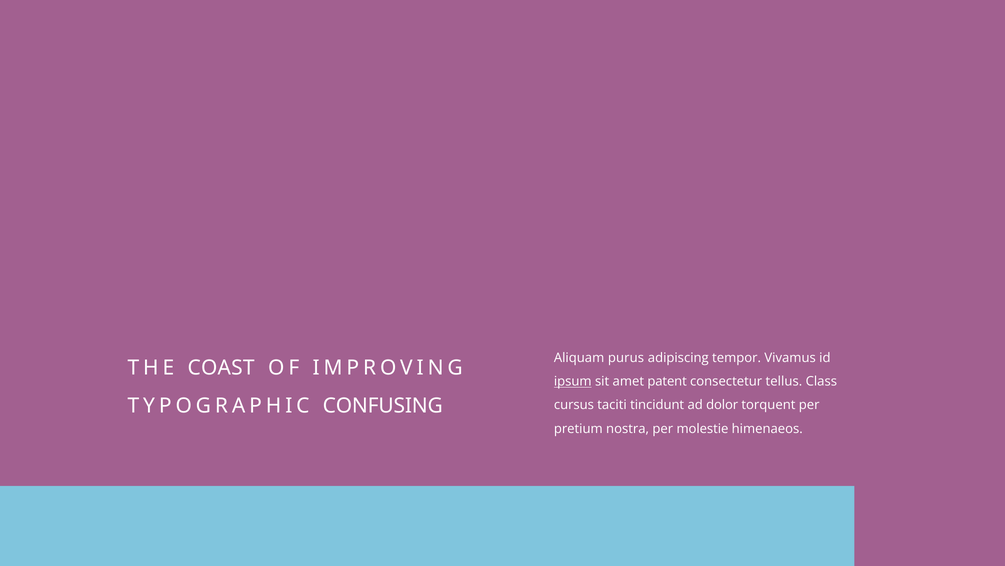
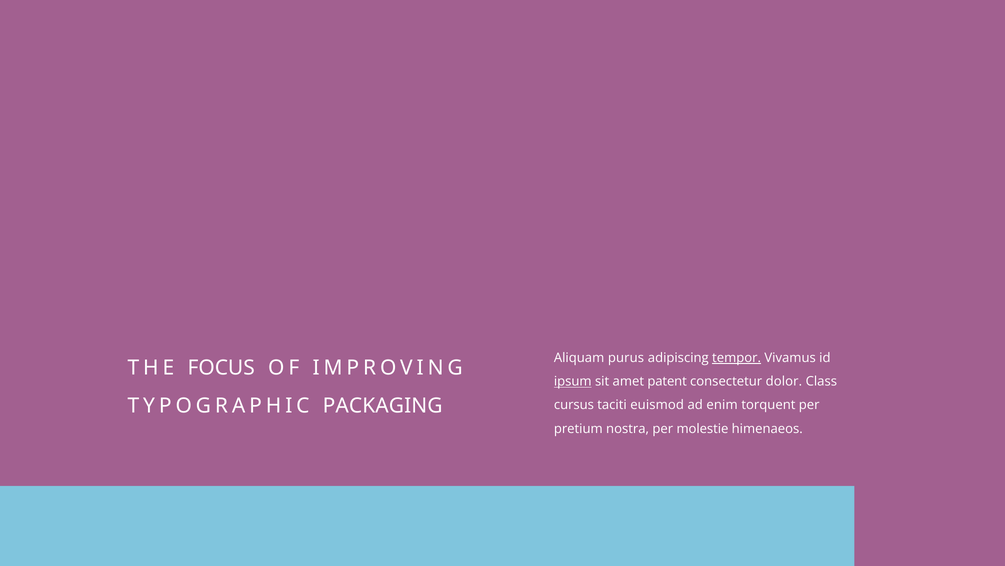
tempor underline: none -> present (737, 357)
COAST: COAST -> FOCUS (221, 367)
tellus: tellus -> dolor (784, 381)
CONFUSING: CONFUSING -> PACKAGING (383, 405)
tincidunt: tincidunt -> euismod (657, 405)
dolor: dolor -> enim (722, 405)
